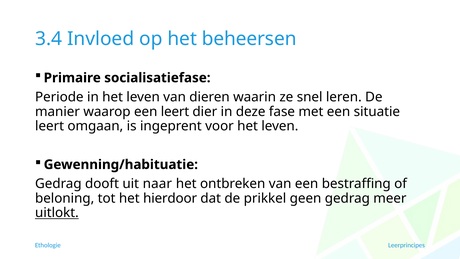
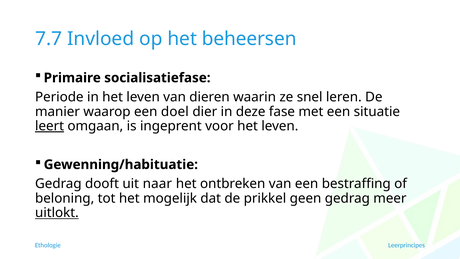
3.4: 3.4 -> 7.7 (49, 39)
een leert: leert -> doel (175, 111)
leert underline: none -> present (50, 126)
hierdoor: hierdoor -> mogelijk (170, 198)
